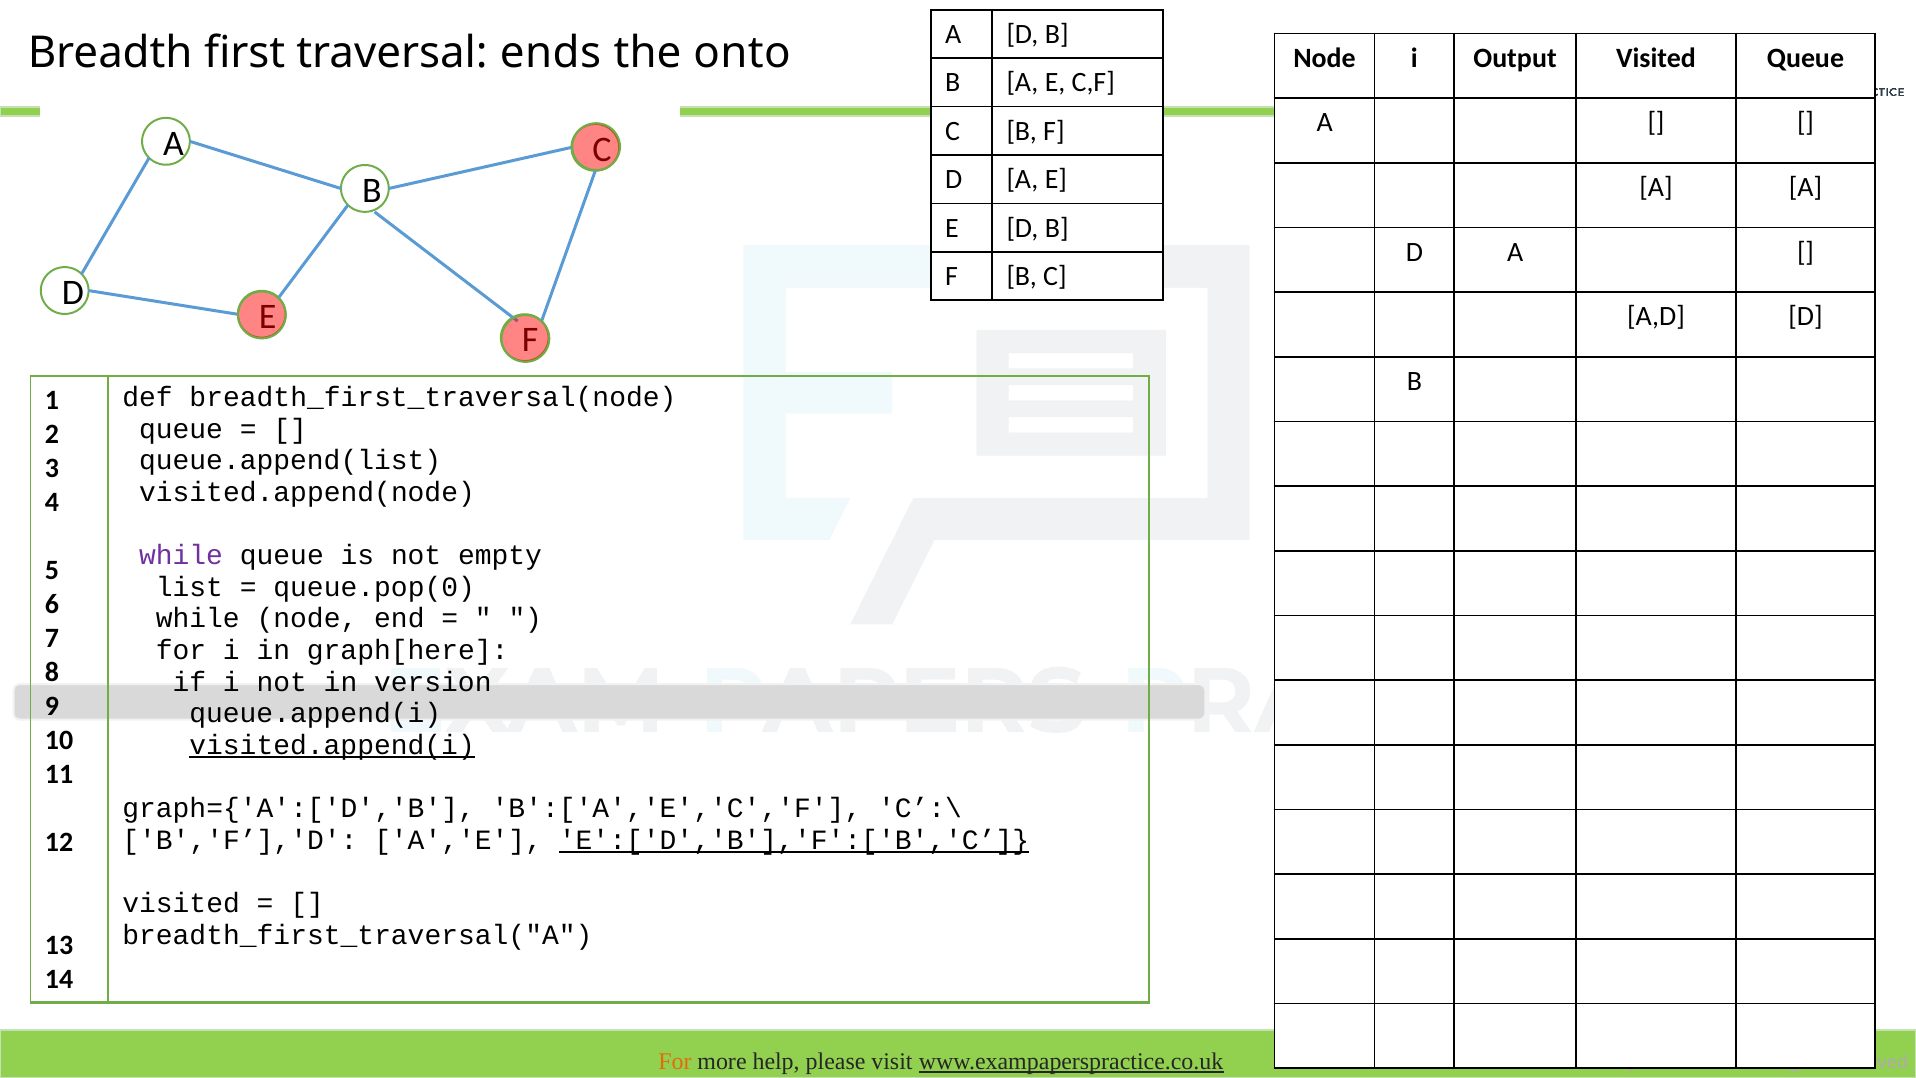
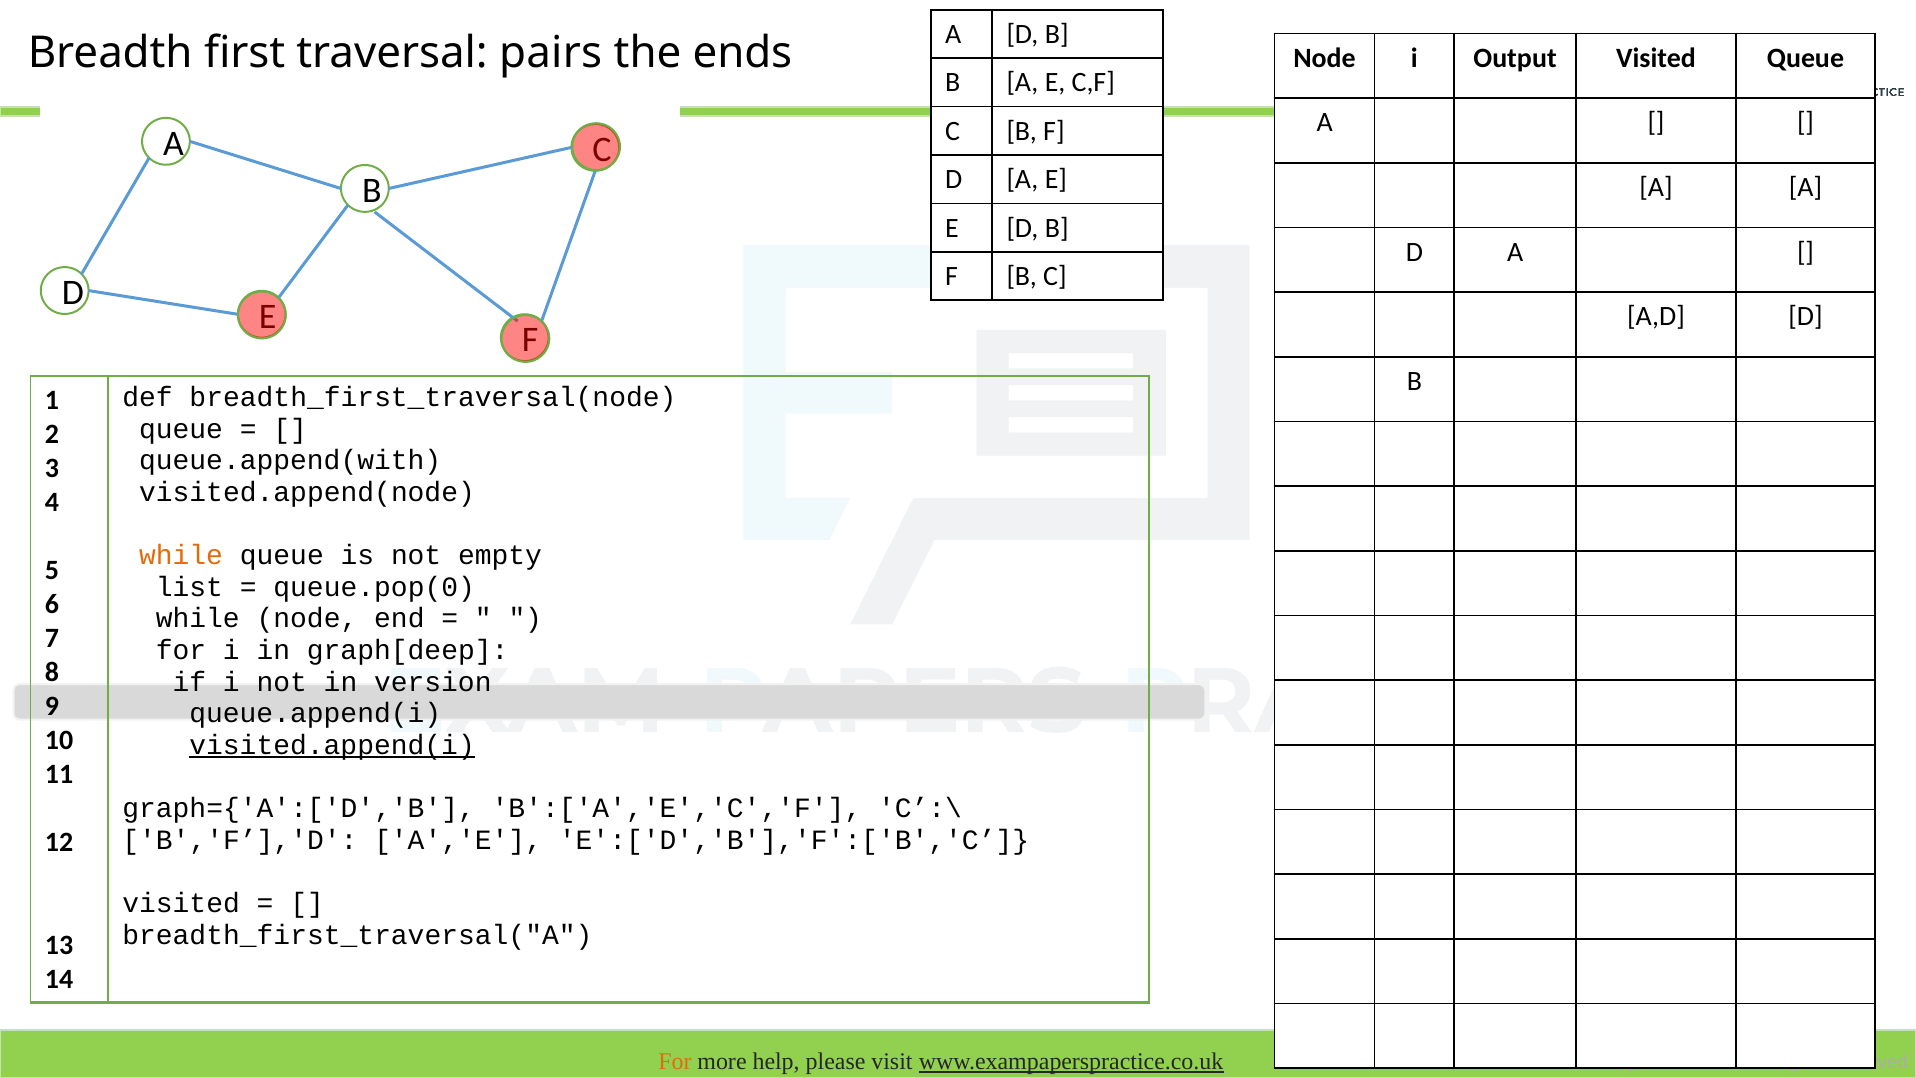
ends: ends -> pairs (551, 53)
onto: onto -> ends (742, 53)
queue.append(list: queue.append(list -> queue.append(with (290, 460)
while colour: purple -> orange (181, 555)
graph[here: graph[here -> graph[deep (408, 650)
E':['D','B'],'F':['B','C underline: present -> none (794, 840)
